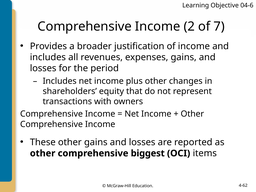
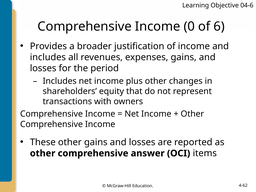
2: 2 -> 0 (189, 26)
7: 7 -> 6 (219, 26)
biggest: biggest -> answer (148, 153)
